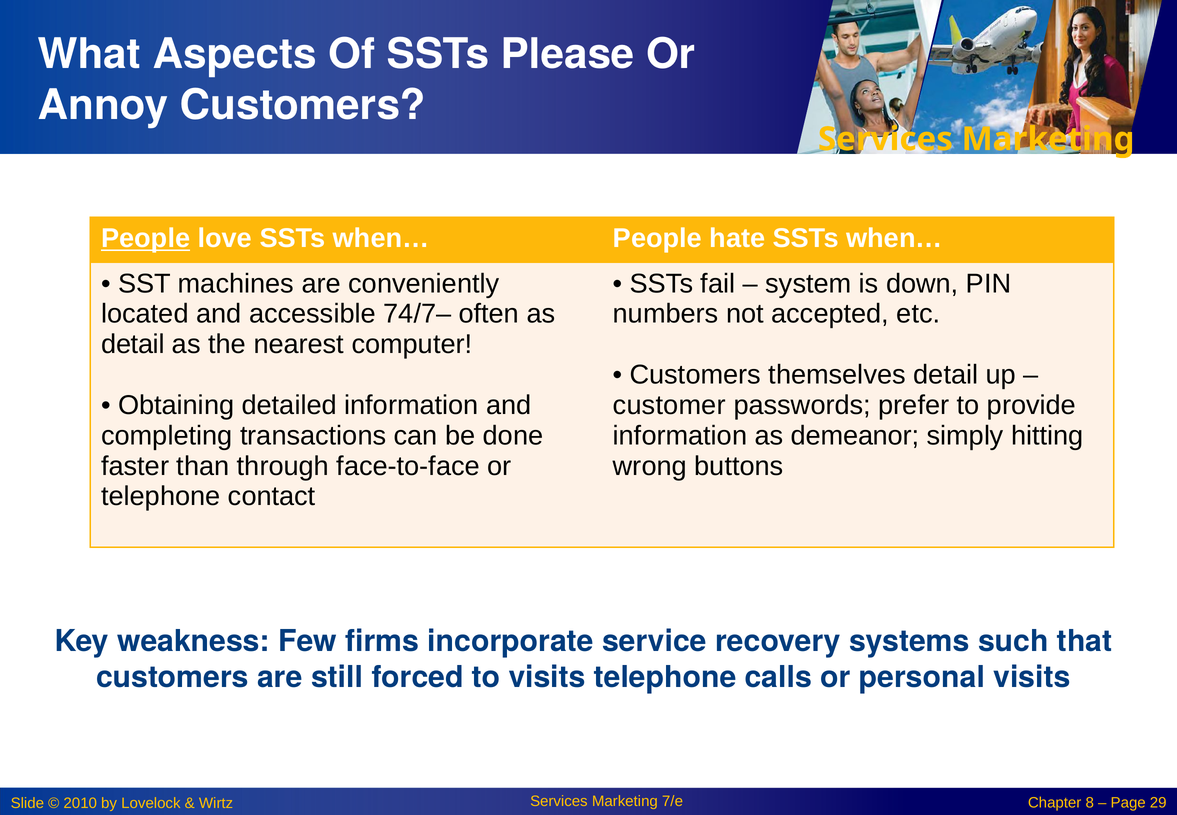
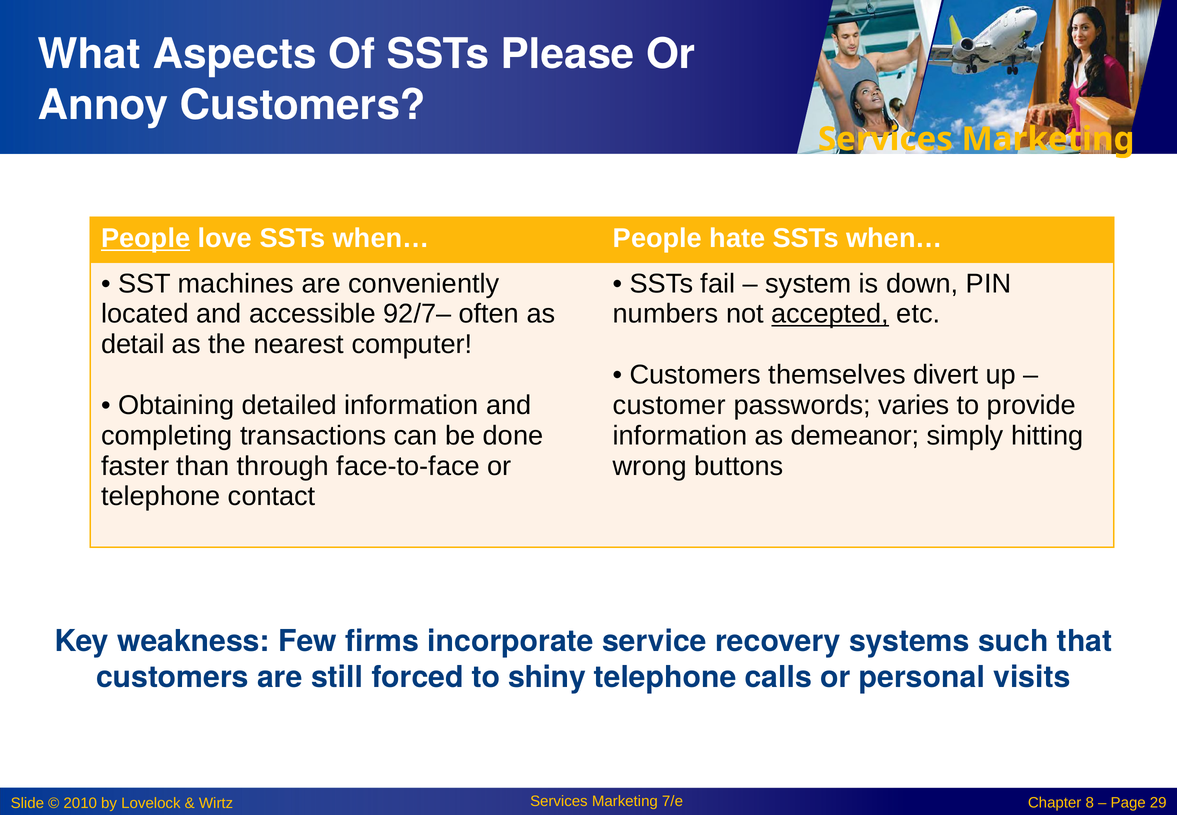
74/7–: 74/7– -> 92/7– (417, 314)
accepted underline: none -> present (830, 314)
themselves detail: detail -> divert (946, 375)
prefer: prefer -> varies (914, 405)
to visits: visits -> shiny (547, 677)
